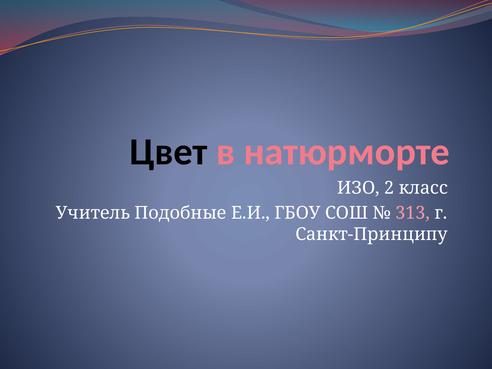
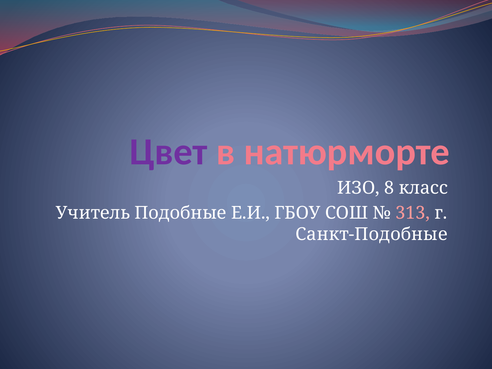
Цвет colour: black -> purple (168, 152)
2: 2 -> 8 (389, 188)
Санкт-Принципу: Санкт-Принципу -> Санкт-Подобные (371, 234)
